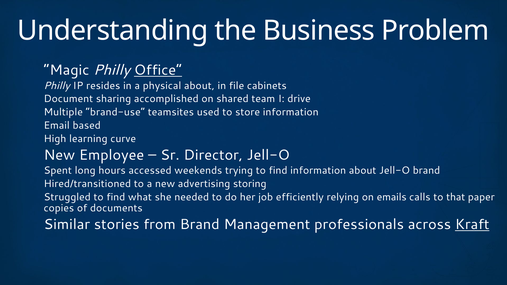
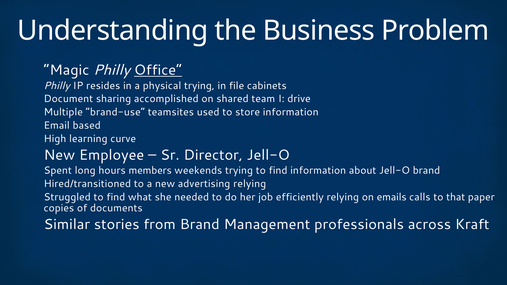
physical about: about -> trying (199, 86)
accessed: accessed -> members (150, 171)
advertising storing: storing -> relying (250, 184)
Kraft underline: present -> none (472, 225)
